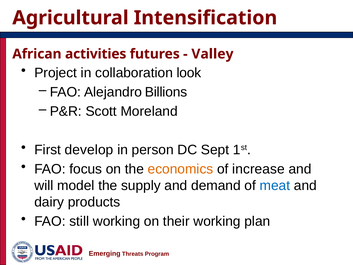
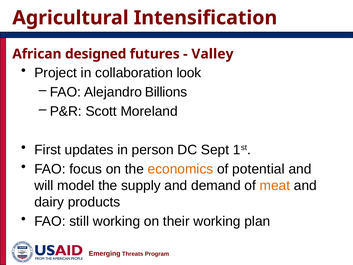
activities: activities -> designed (96, 54)
develop: develop -> updates (89, 150)
increase: increase -> potential (258, 169)
meat colour: blue -> orange (275, 185)
